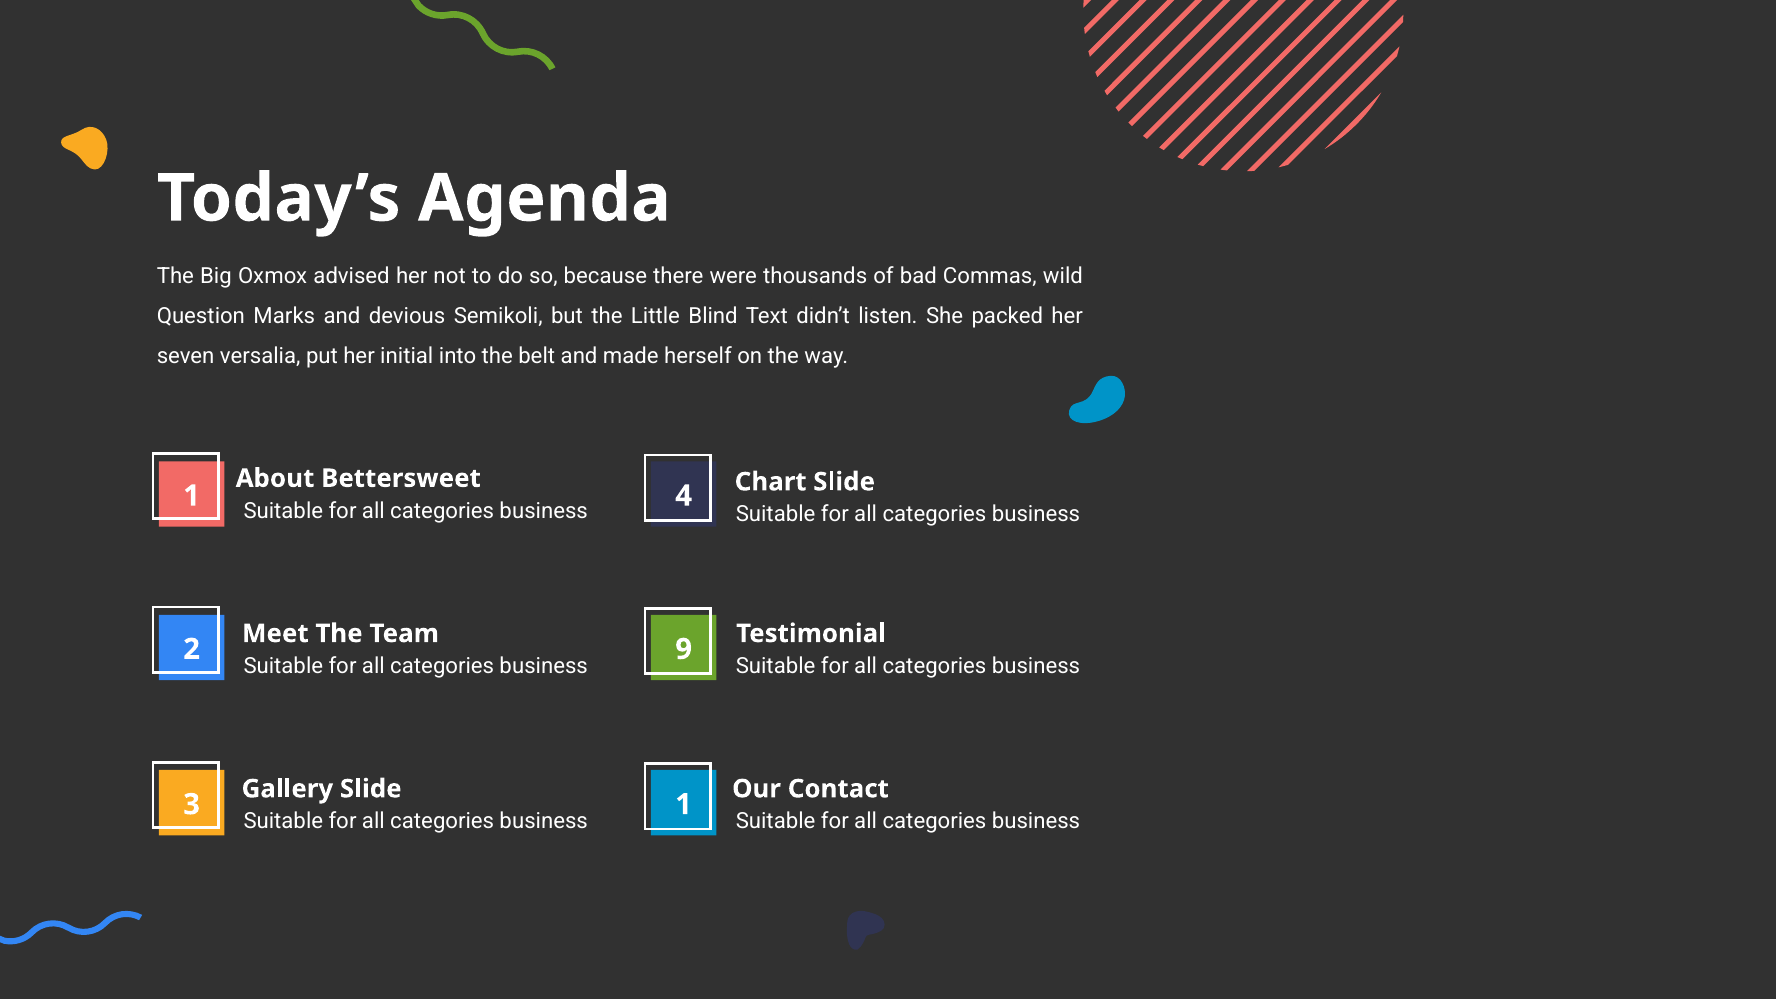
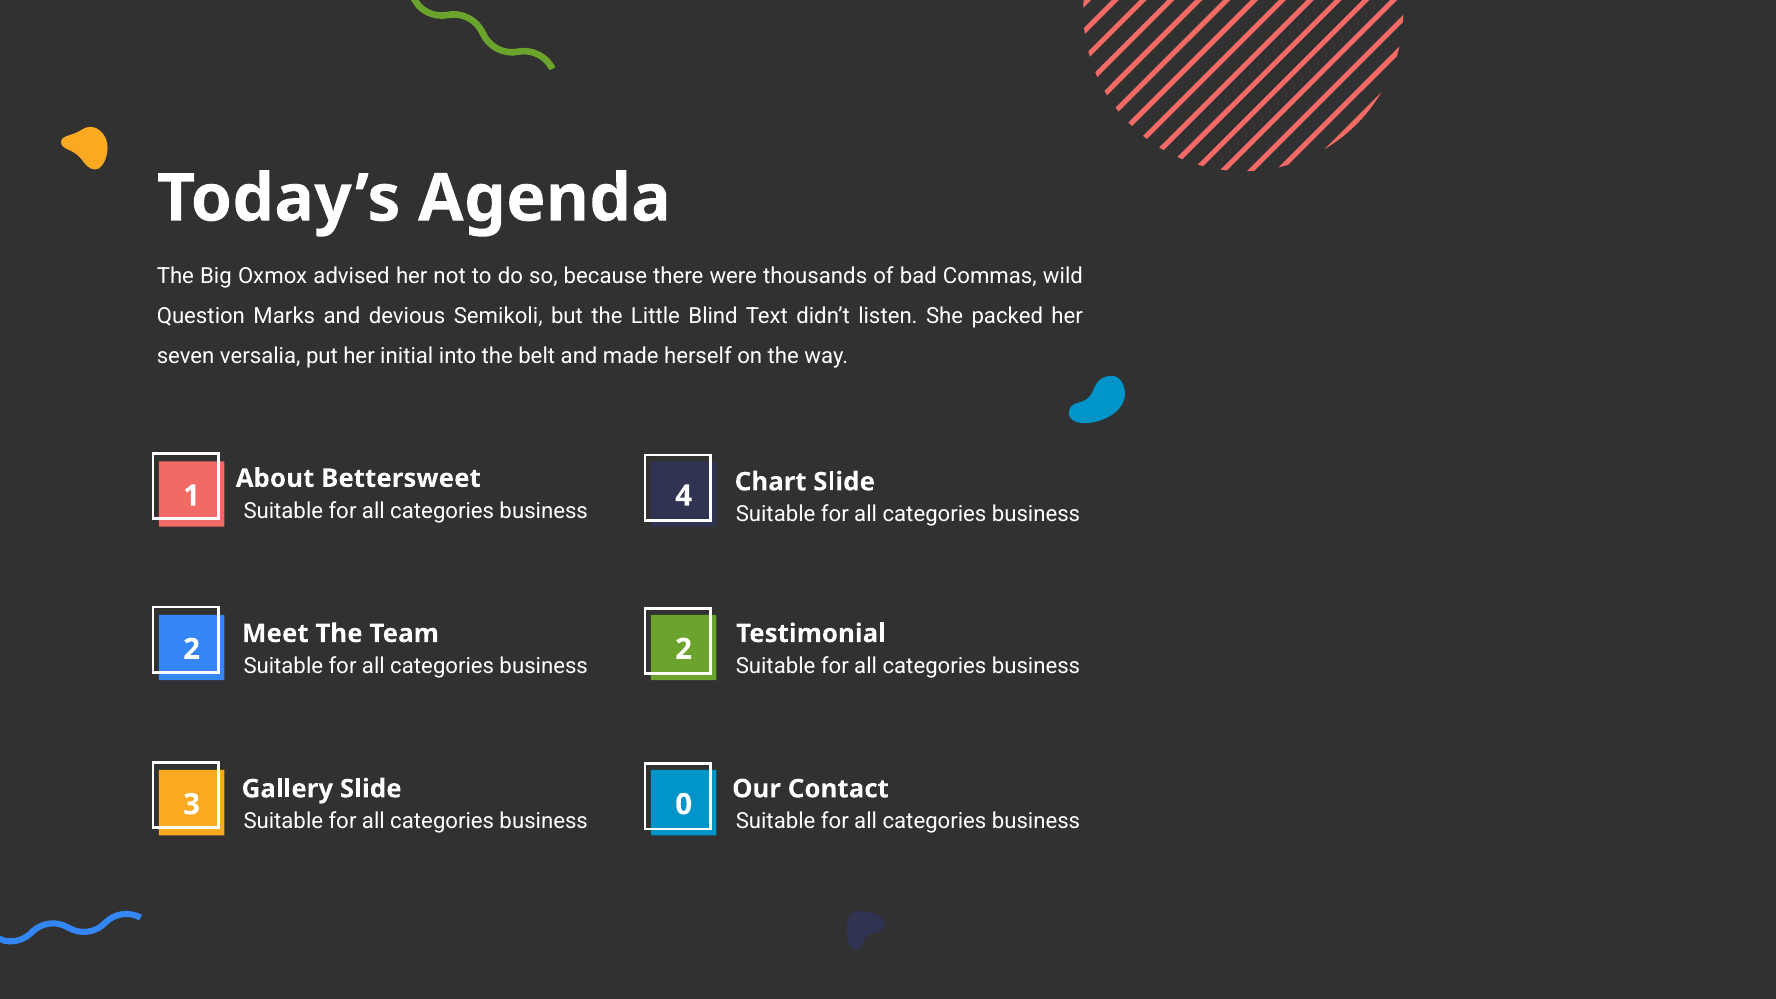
2 9: 9 -> 2 (684, 649)
3 1: 1 -> 0 (684, 804)
